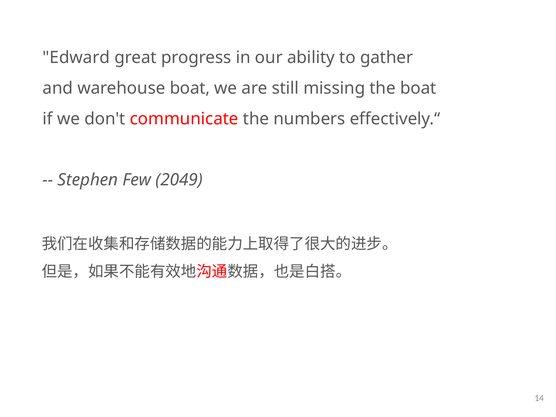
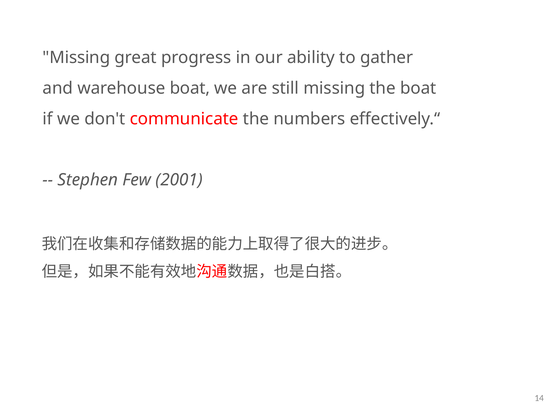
Edward: Edward -> Missing (76, 58)
2049: 2049 -> 2001 (179, 180)
